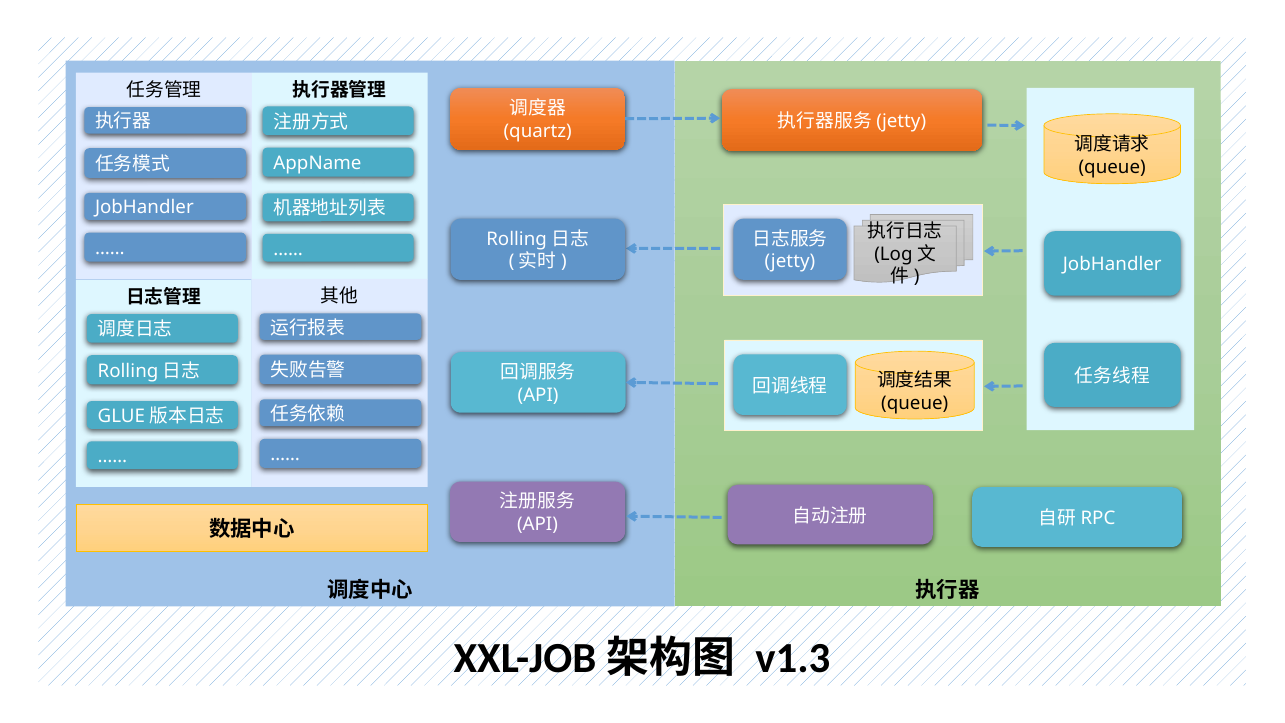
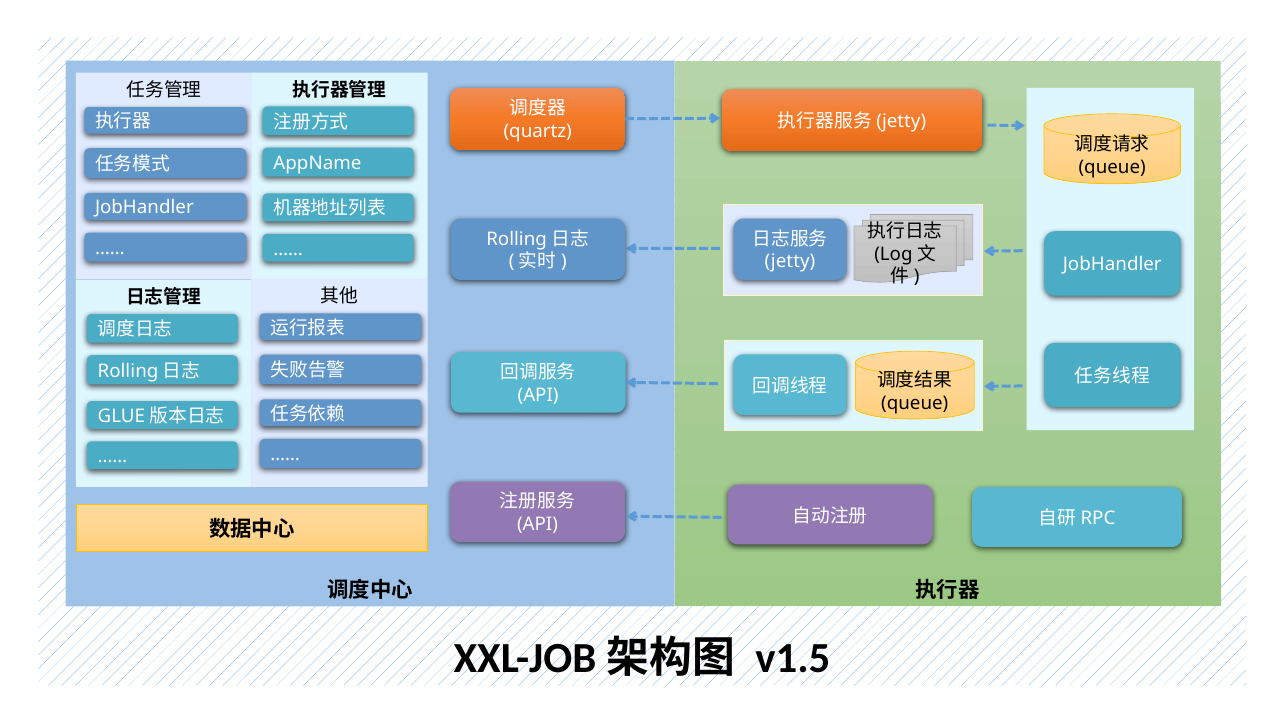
v1.3: v1.3 -> v1.5 (793, 658)
